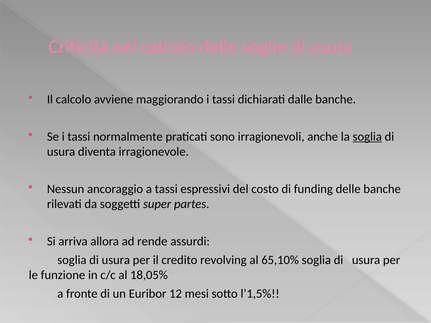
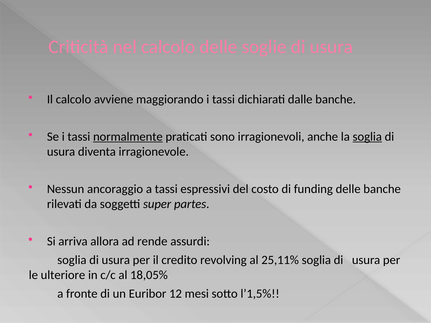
normalmente underline: none -> present (128, 137)
65,10%: 65,10% -> 25,11% (280, 260)
funzione: funzione -> ulteriore (63, 275)
